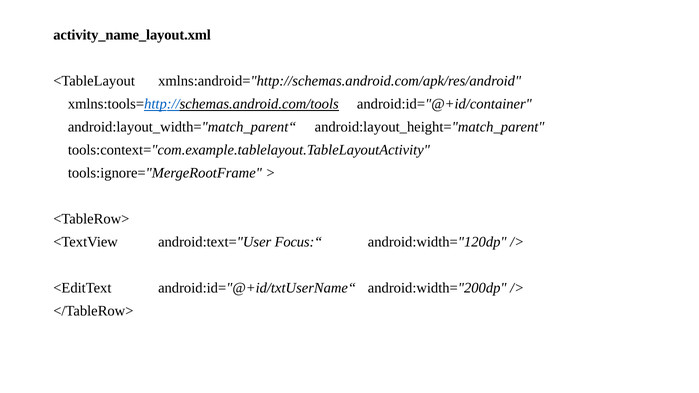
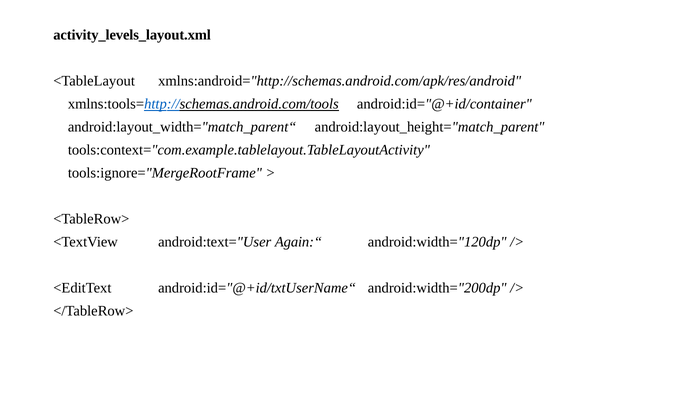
activity_name_layout.xml: activity_name_layout.xml -> activity_levels_layout.xml (132, 35)
Focus:“: Focus:“ -> Again:“ (298, 242)
